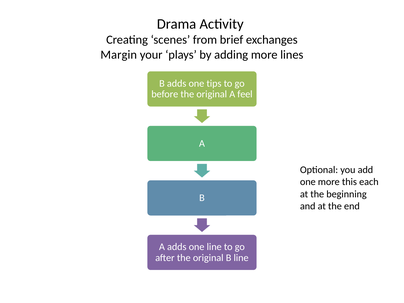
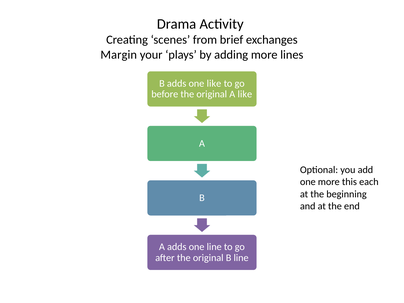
one tips: tips -> like (214, 83)
feel: feel -> like (245, 94)
